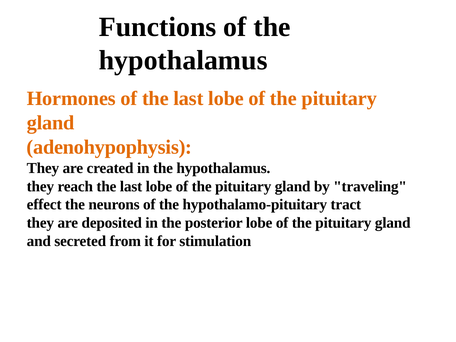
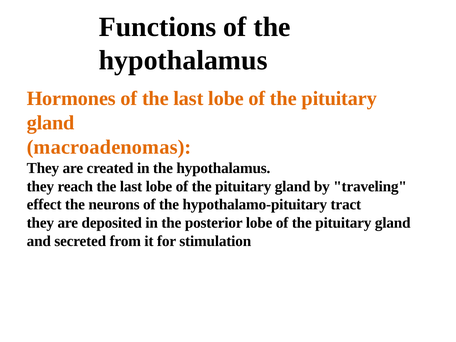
adenohypophysis: adenohypophysis -> macroadenomas (109, 147)
